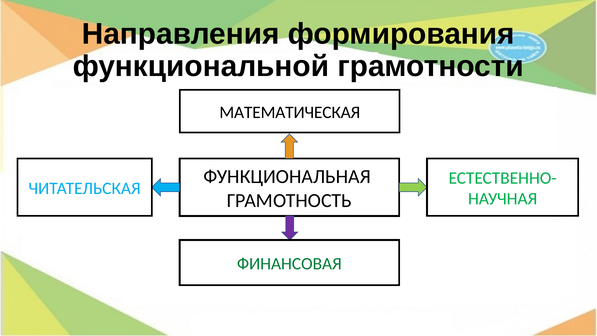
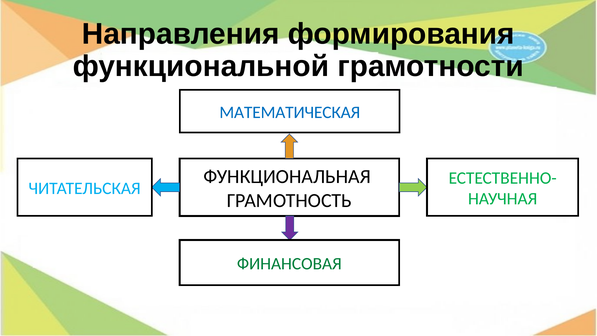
МАТЕМАТИЧЕСКАЯ colour: black -> blue (290, 112)
